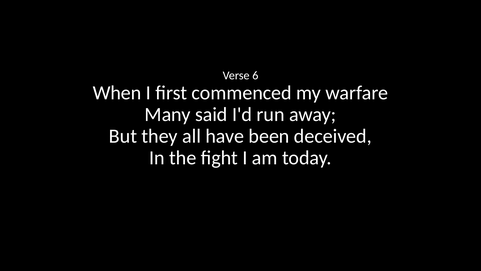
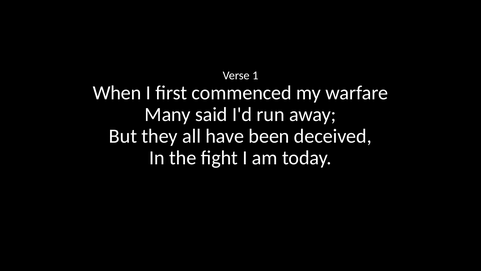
6: 6 -> 1 (255, 75)
